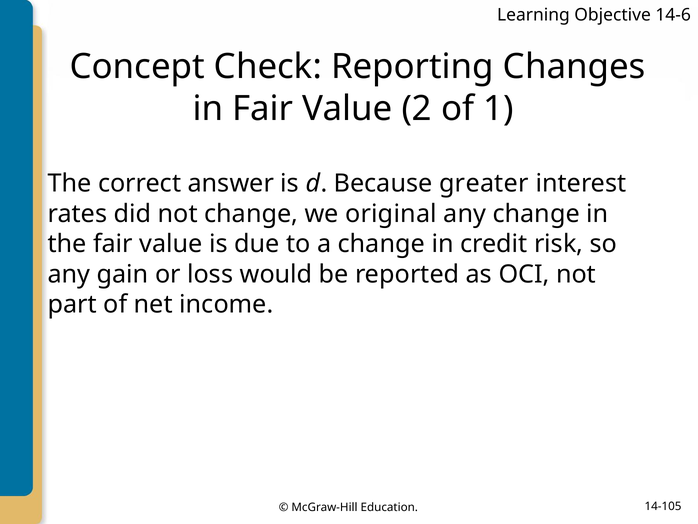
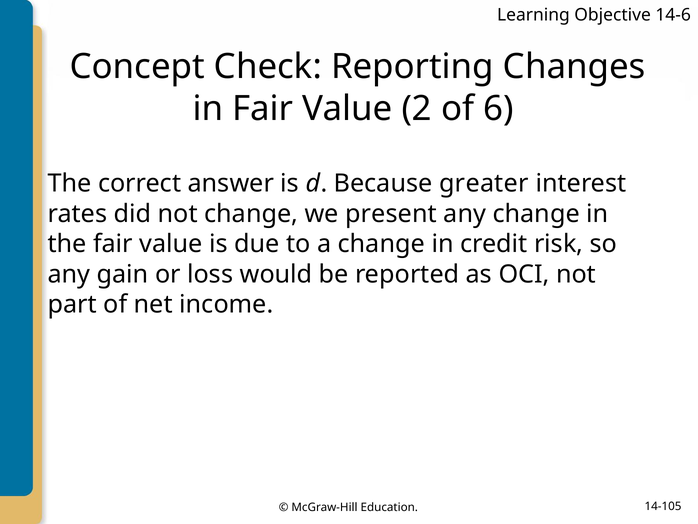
1: 1 -> 6 (498, 109)
original: original -> present (391, 213)
